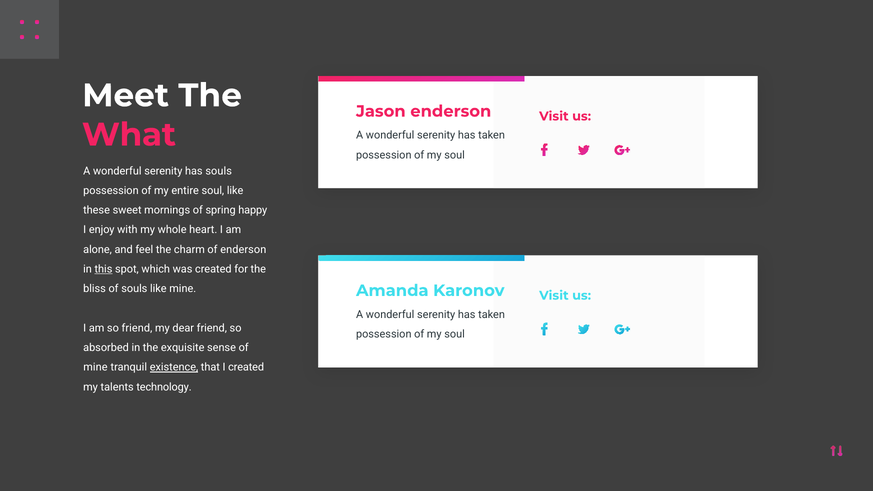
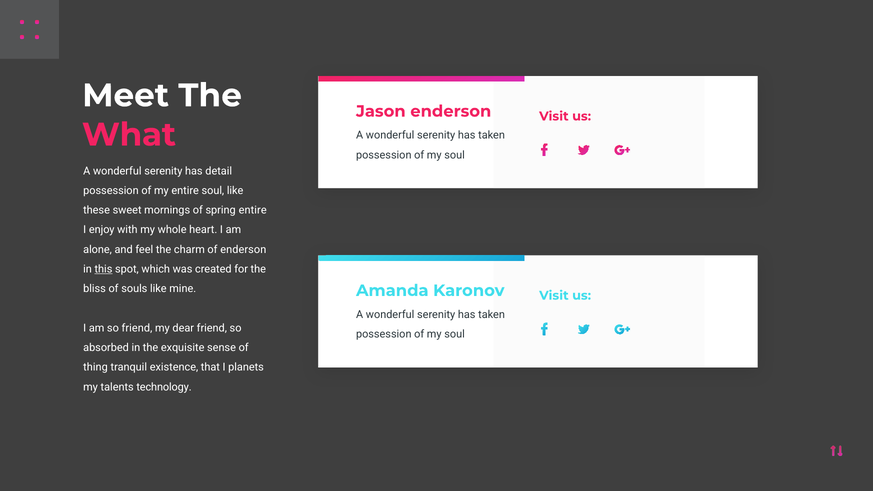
has souls: souls -> detail (219, 171)
spring happy: happy -> entire (253, 210)
mine: mine -> thing (96, 367)
existence underline: present -> none (174, 367)
I created: created -> planets (246, 367)
